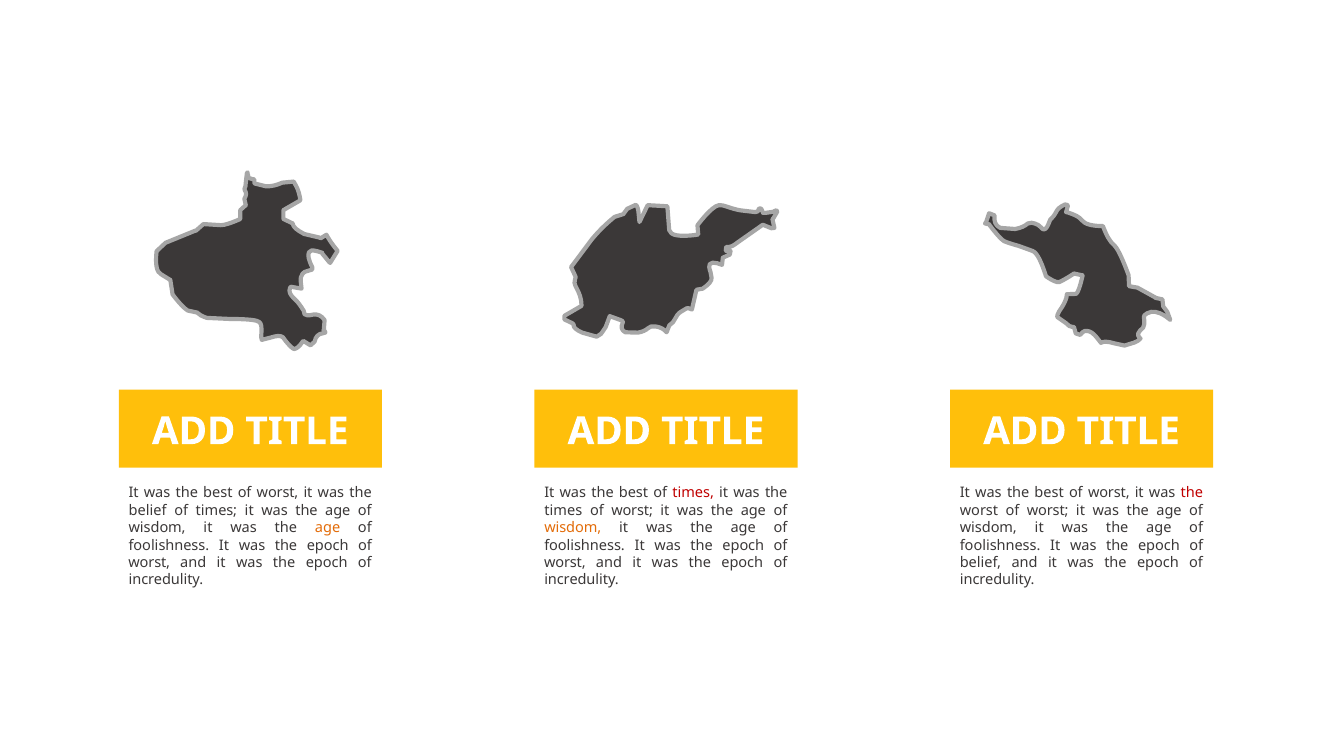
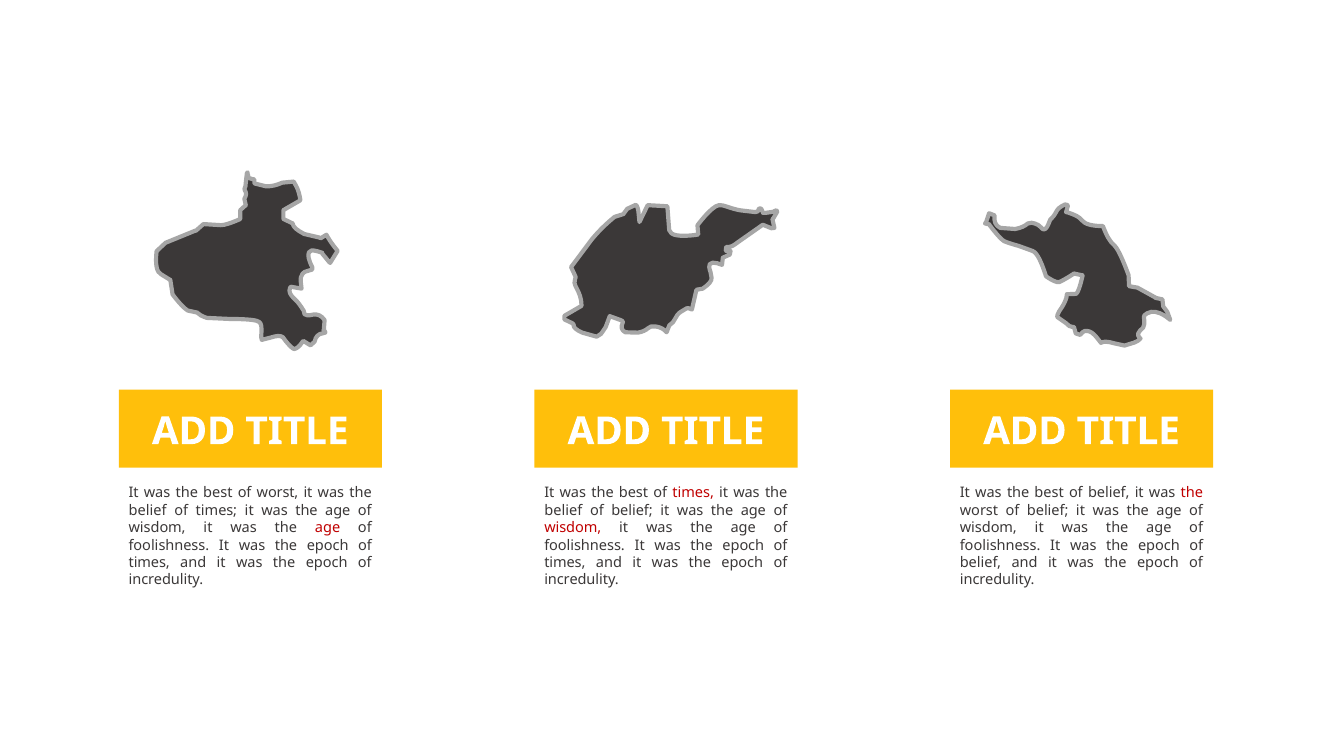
worst: worst -> belief (1109, 493)
times: times -> belief (563, 510)
worst: worst -> belief (632, 510)
worst of worst: worst -> belief (1048, 510)
age colour: orange -> red (328, 528)
wisdom colour: orange -> red (573, 528)
worst: worst -> times (149, 563)
worst: worst -> times (565, 563)
